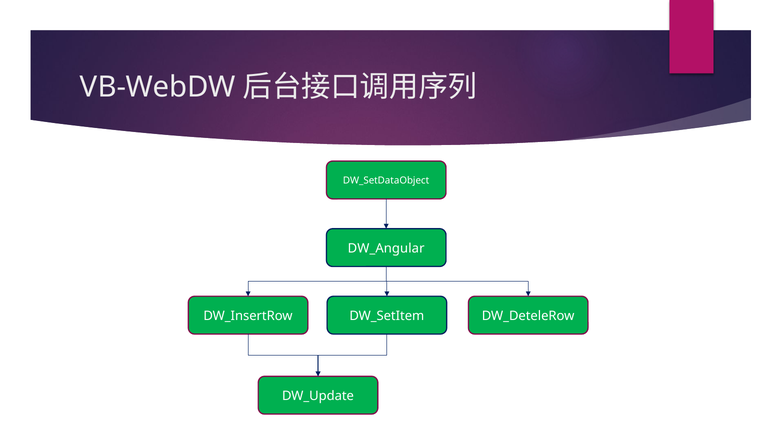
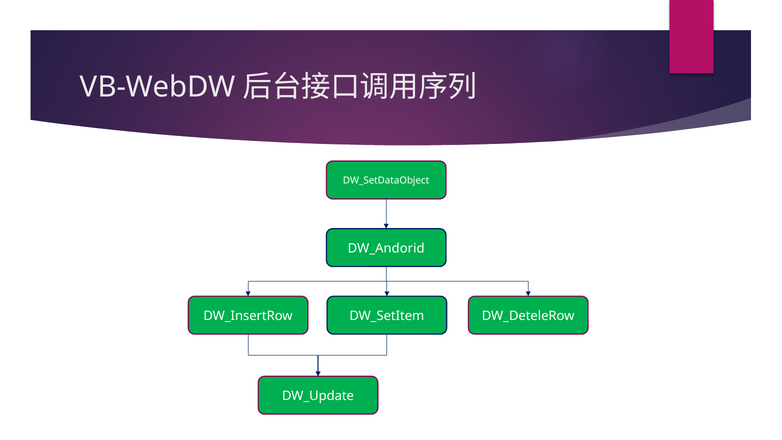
DW_Angular: DW_Angular -> DW_Andorid (386, 248)
